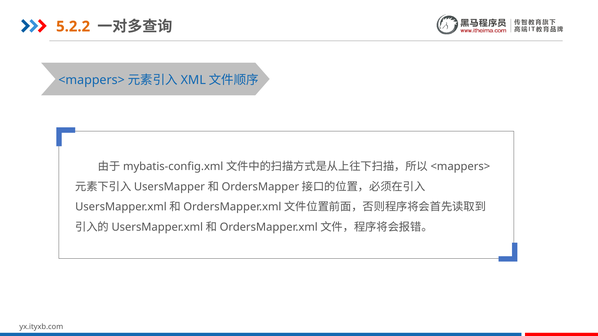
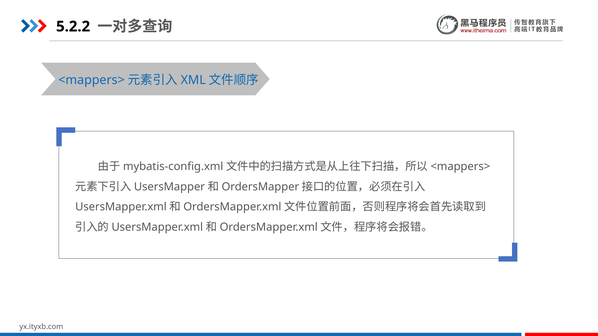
5.2.2 colour: orange -> black (73, 27)
